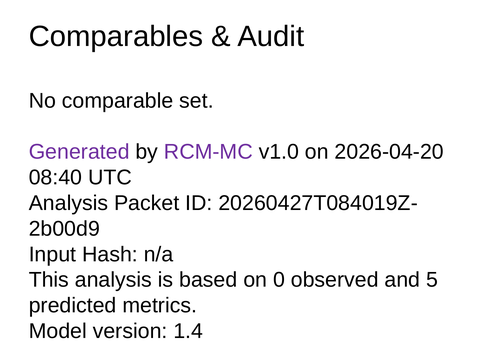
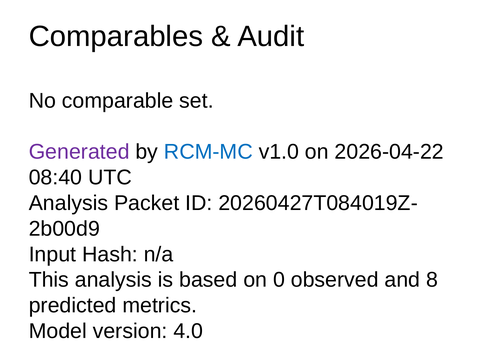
RCM-MC colour: purple -> blue (208, 152)
2026-04-20: 2026-04-20 -> 2026-04-22 (389, 152)
5: 5 -> 8 (432, 280)
1.4: 1.4 -> 4.0 (188, 331)
